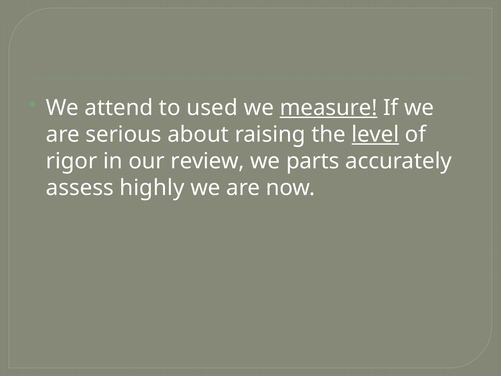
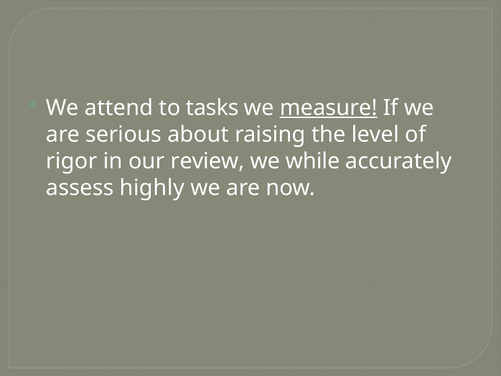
used: used -> tasks (212, 108)
level underline: present -> none (375, 134)
parts: parts -> while (313, 161)
